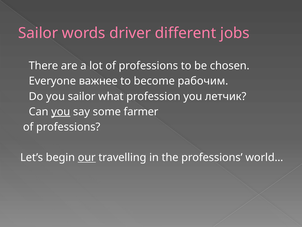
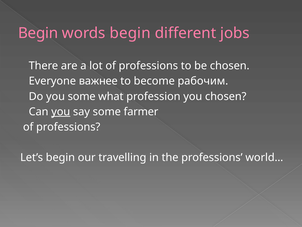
Sailor: Sailor -> Begin (38, 33)
words driver: driver -> begin (130, 33)
you sailor: sailor -> some (82, 96)
you летчик: летчик -> chosen (226, 96)
our underline: present -> none (87, 157)
